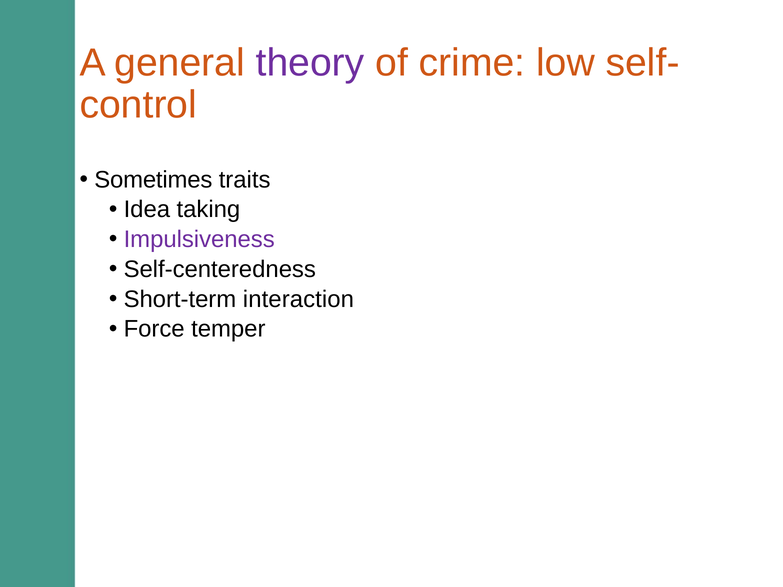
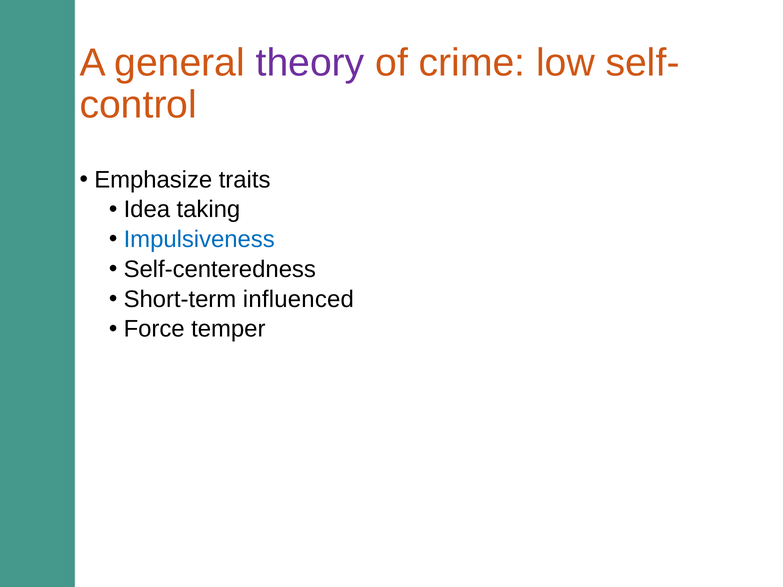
Sometimes: Sometimes -> Emphasize (153, 180)
Impulsiveness colour: purple -> blue (199, 240)
interaction: interaction -> influenced (298, 299)
